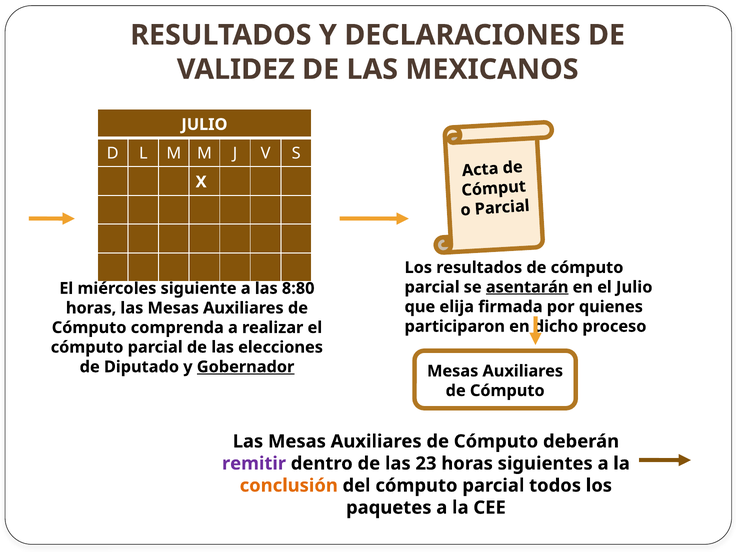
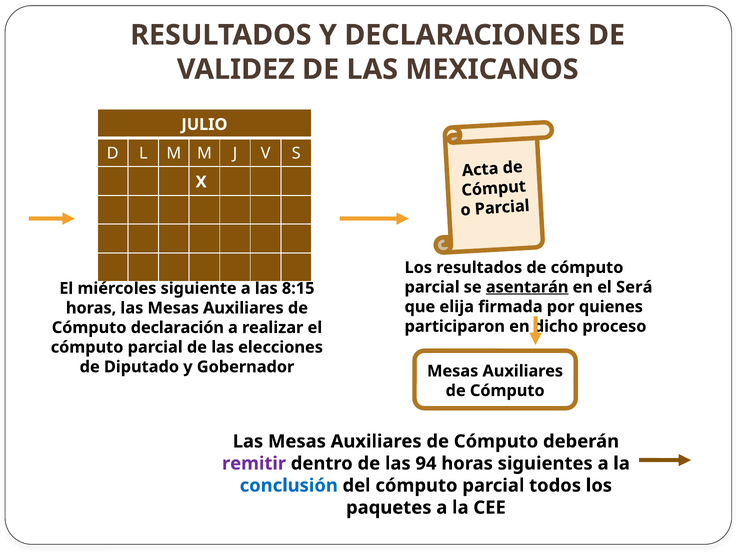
el Julio: Julio -> Será (634, 288)
8:80: 8:80 -> 8:15 (298, 289)
comprenda: comprenda -> declaración (177, 328)
Gobernador underline: present -> none (246, 367)
23: 23 -> 94 (426, 464)
conclusión colour: orange -> blue (289, 486)
